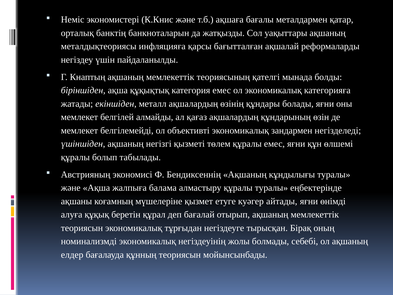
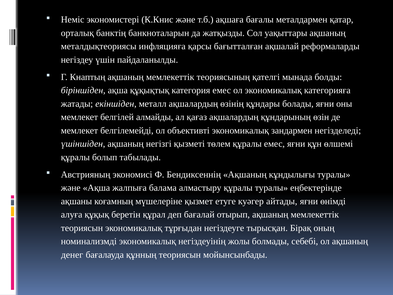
елдер: елдер -> денег (72, 255)
